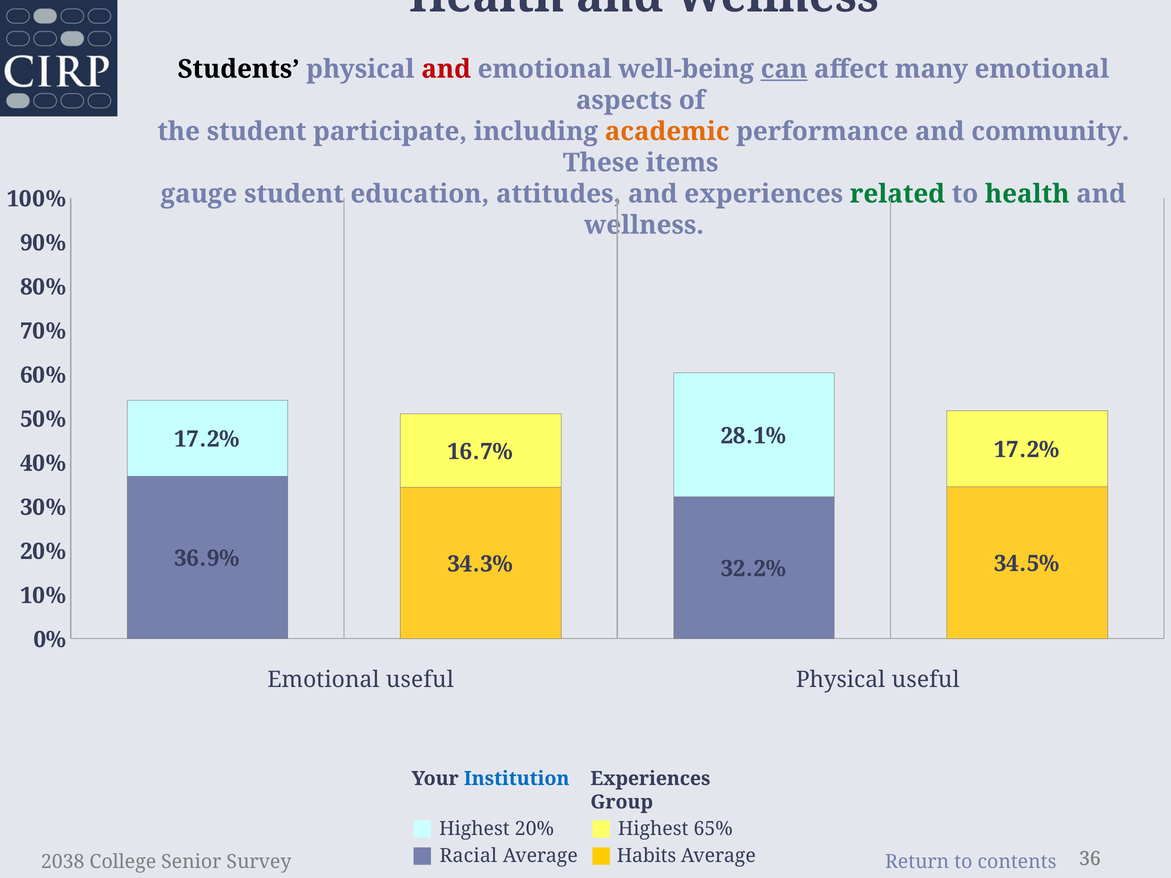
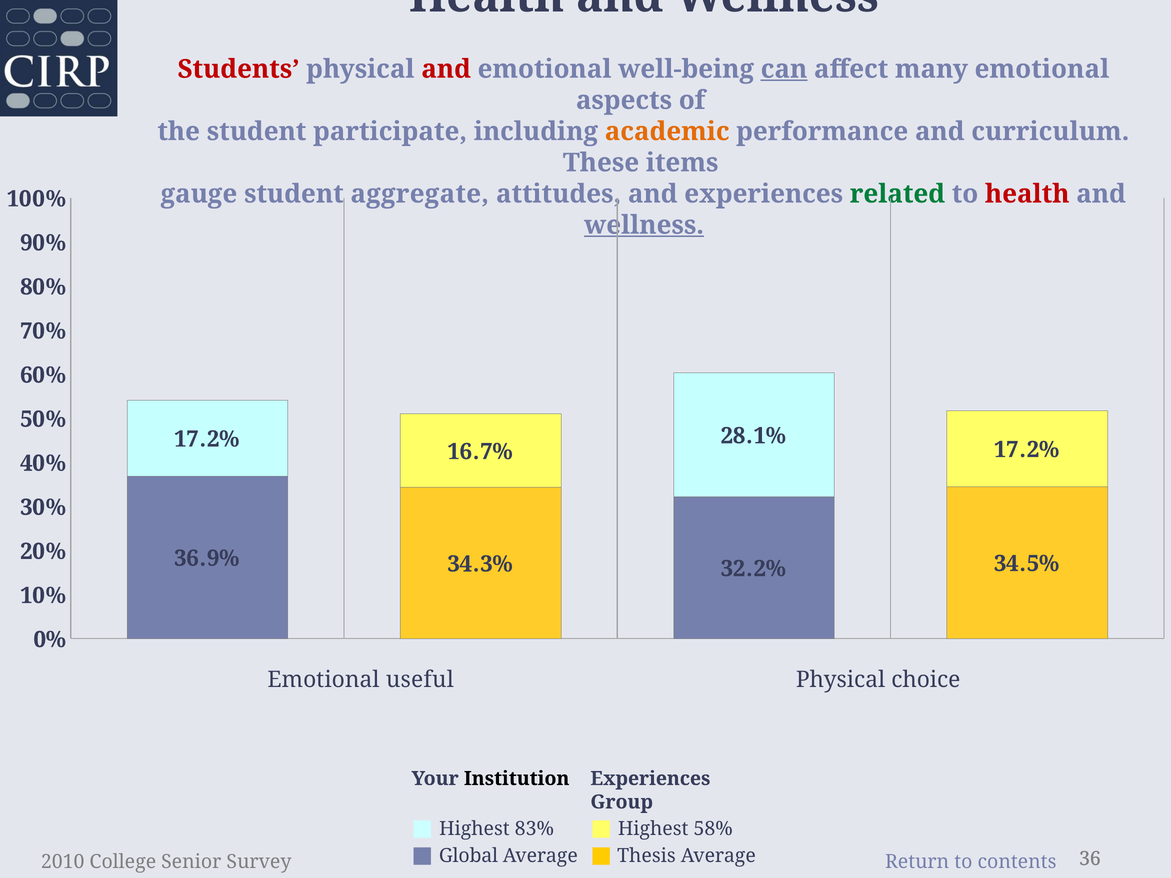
Students colour: black -> red (238, 69)
community: community -> curriculum (1050, 132)
education: education -> aggregate (420, 194)
health colour: green -> red (1027, 194)
wellness underline: none -> present (644, 225)
Physical useful: useful -> choice (926, 680)
Institution colour: blue -> black (517, 779)
Highest 20%: 20% -> 83% (534, 829)
65%: 65% -> 58% (713, 829)
Racial: Racial -> Global (469, 856)
Habits: Habits -> Thesis (646, 856)
2038: 2038 -> 2010 (63, 862)
